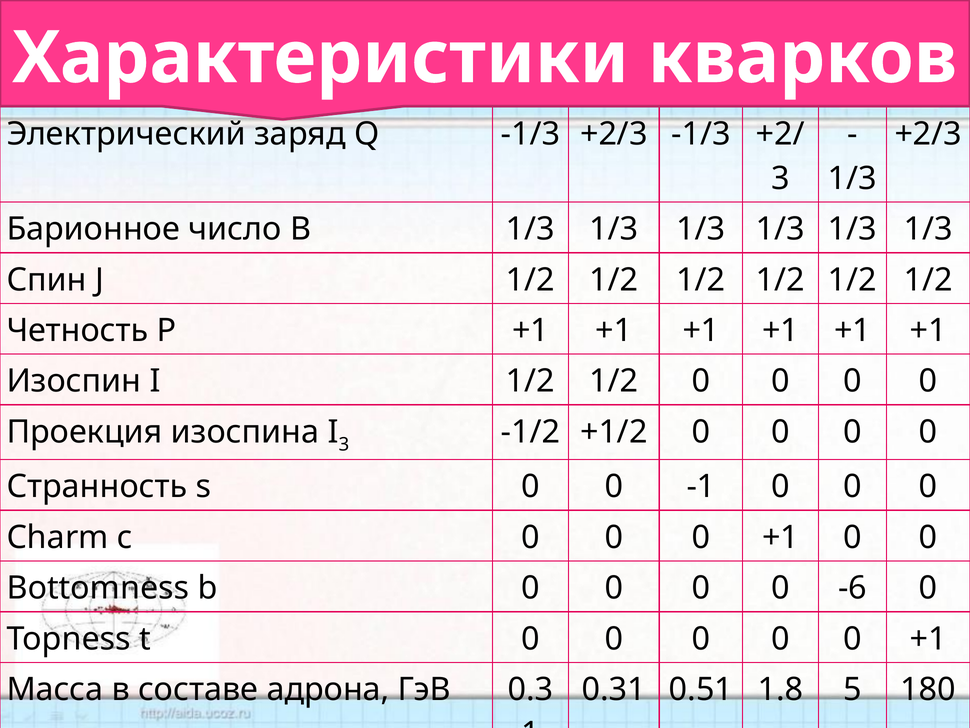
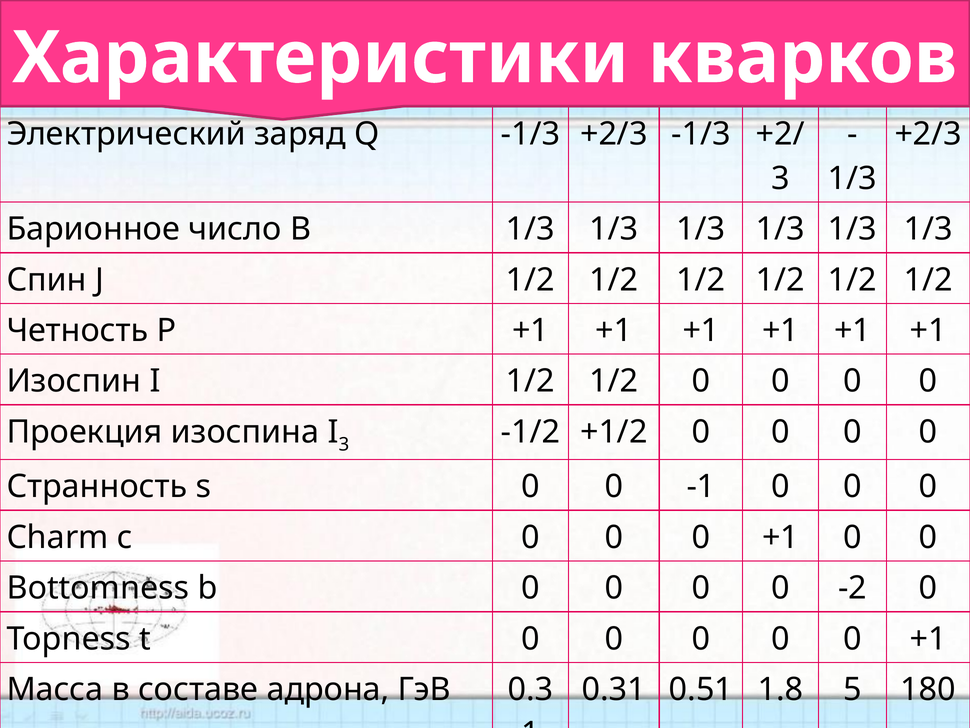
-6: -6 -> -2 (852, 588)
